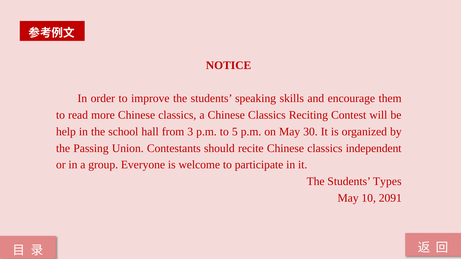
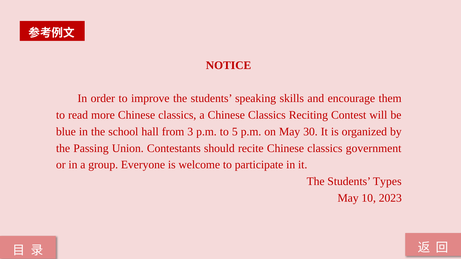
help: help -> blue (66, 132)
independent: independent -> government (374, 148)
2091: 2091 -> 2023 (390, 198)
